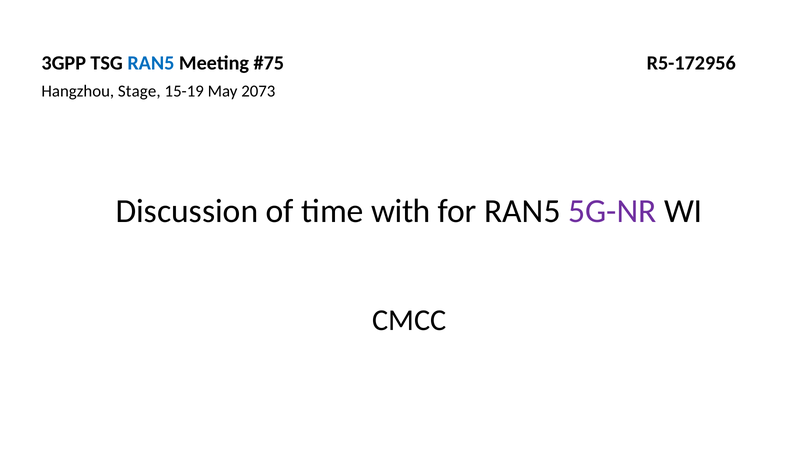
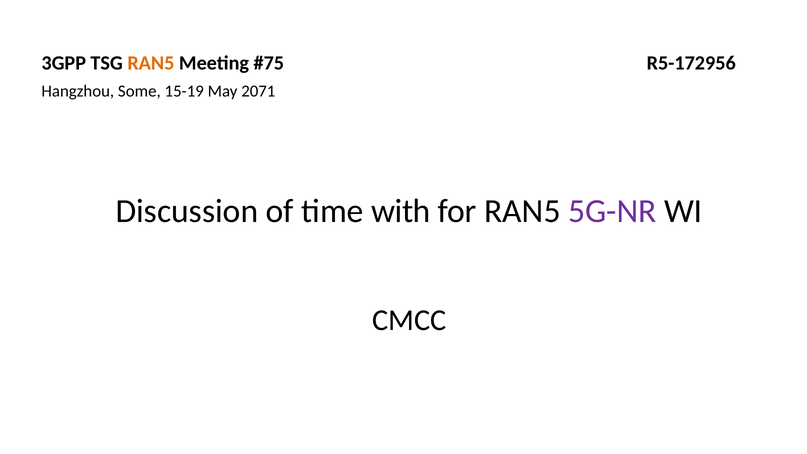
RAN5 colour: blue -> orange (151, 63)
Stage: Stage -> Some (139, 91)
2073: 2073 -> 2071 (258, 91)
